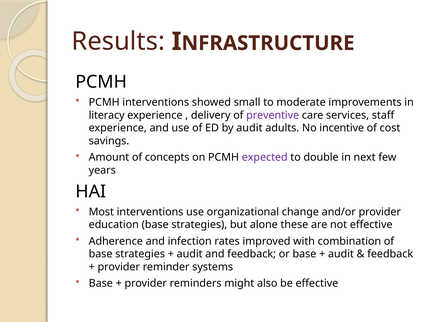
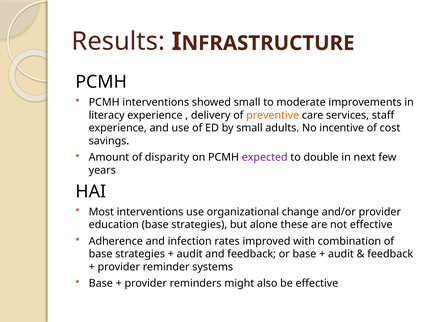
preventive colour: purple -> orange (273, 115)
by audit: audit -> small (249, 128)
concepts: concepts -> disparity (167, 157)
